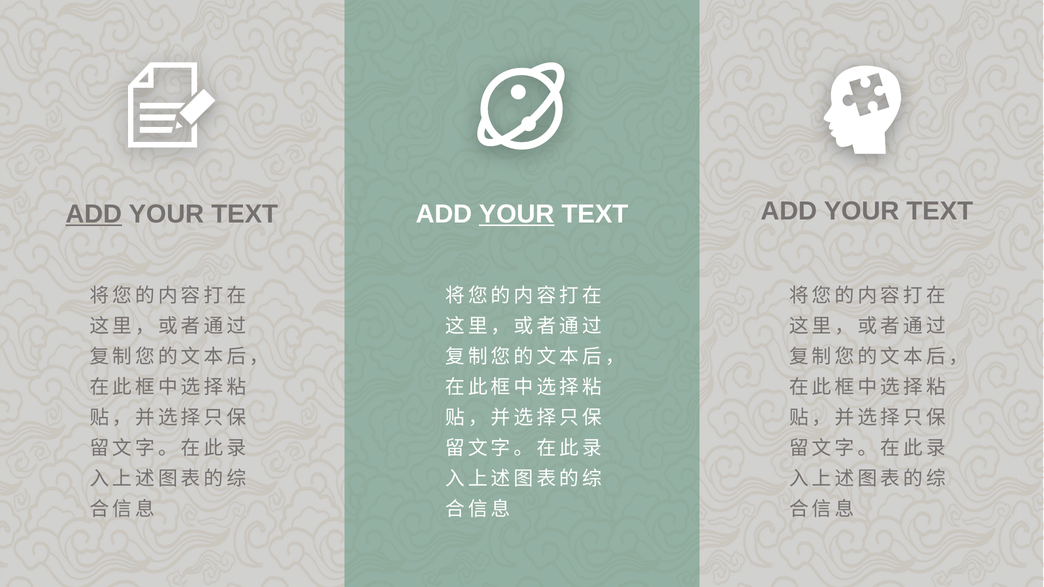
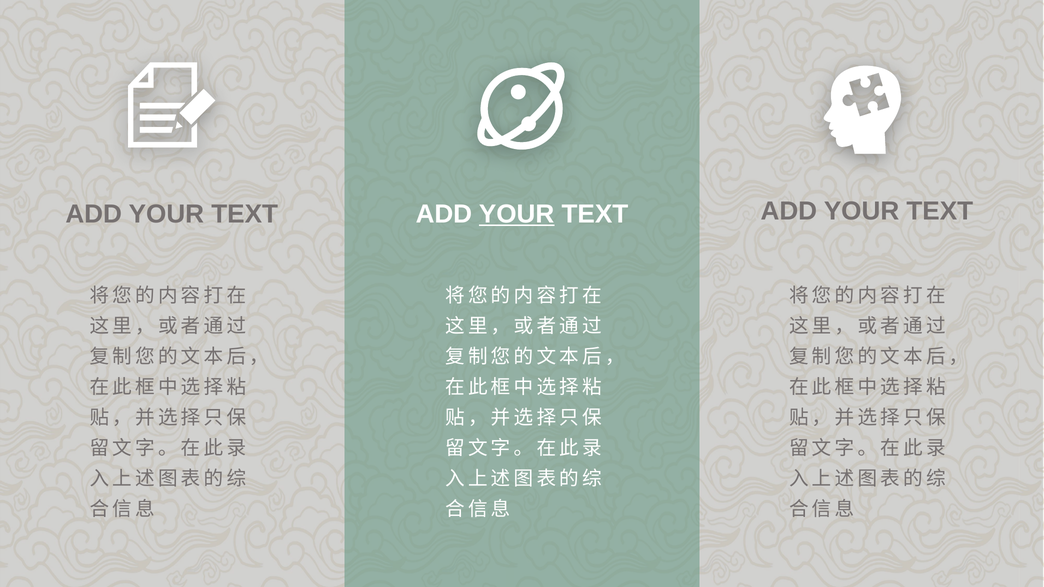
ADD underline: present -> none (94, 214)
